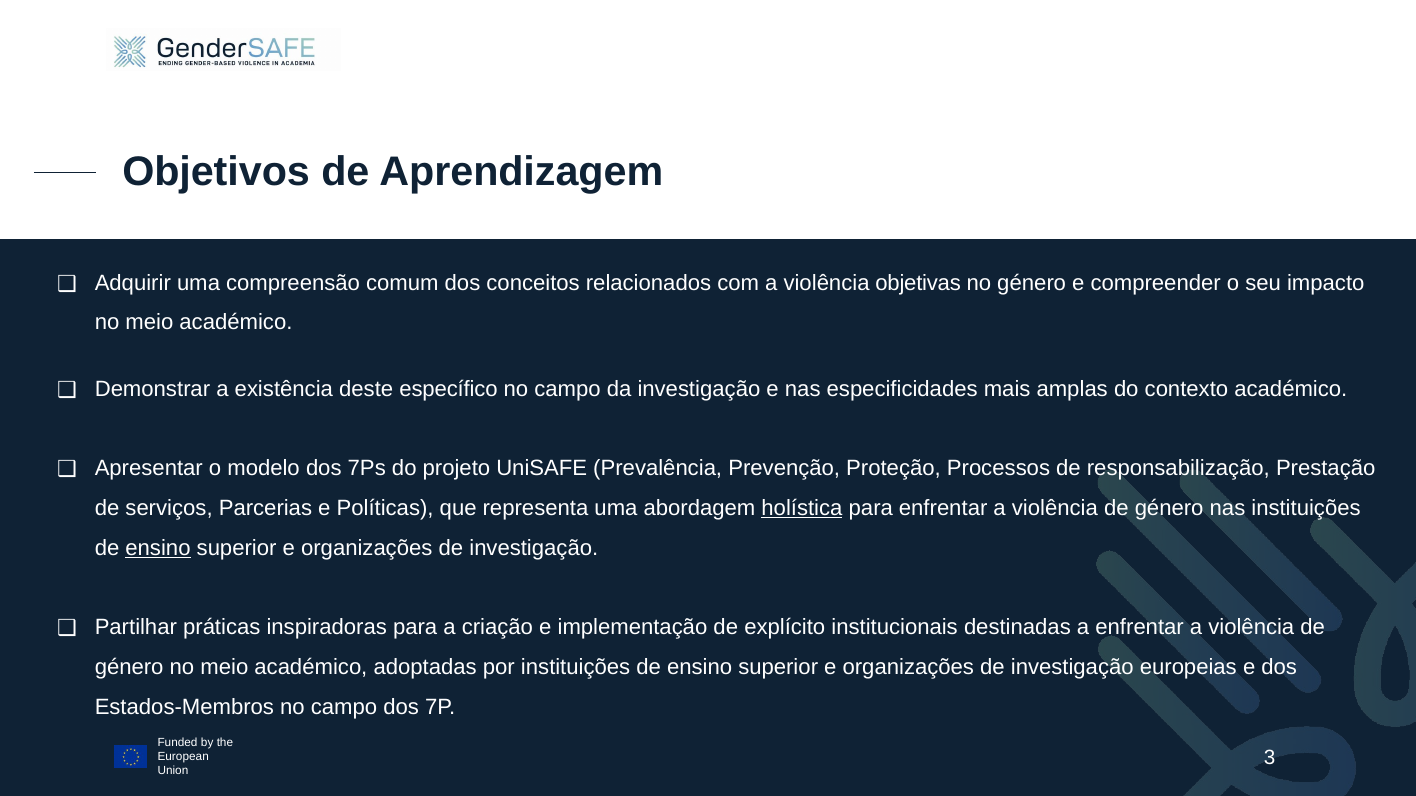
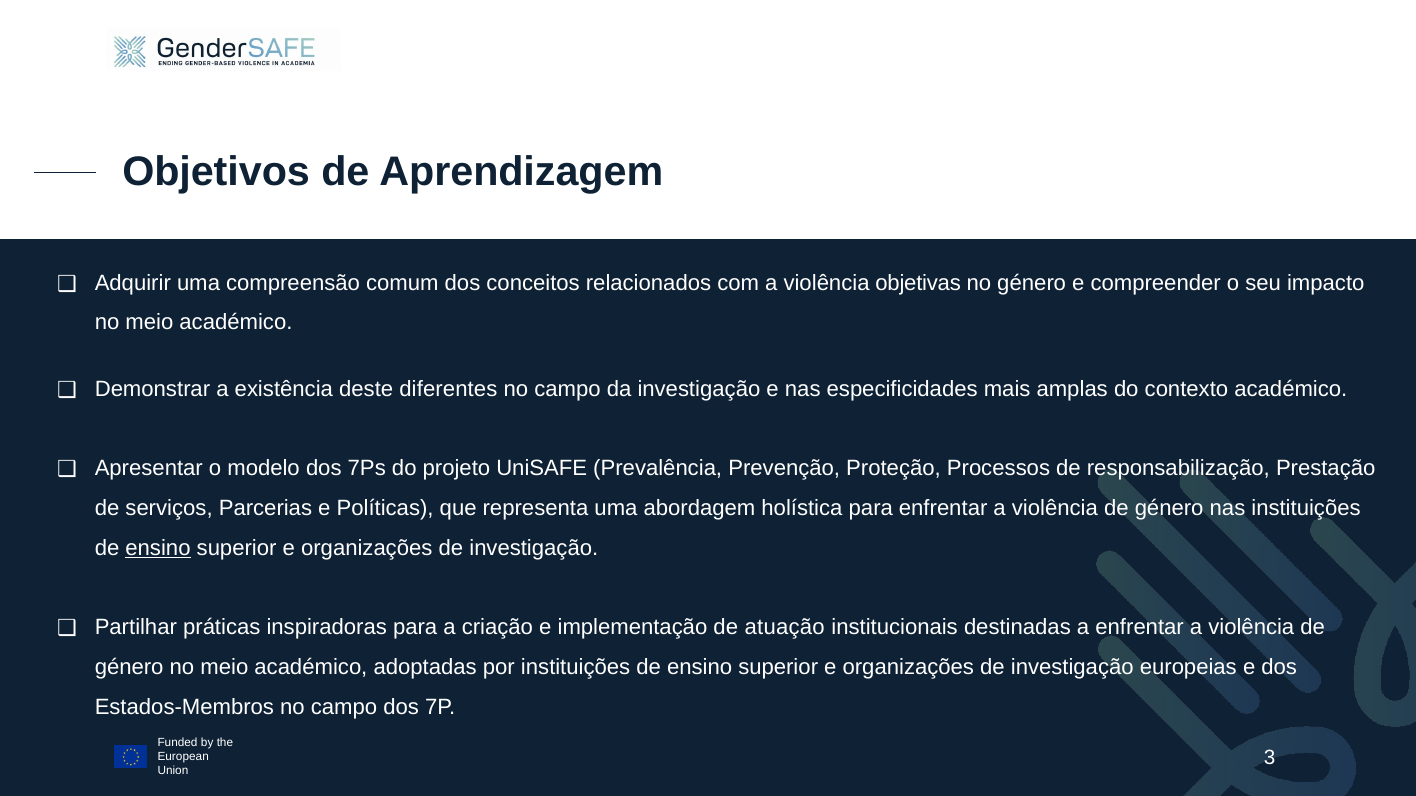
específico: específico -> diferentes (448, 389)
holística underline: present -> none (802, 508)
explícito: explícito -> atuação (785, 628)
